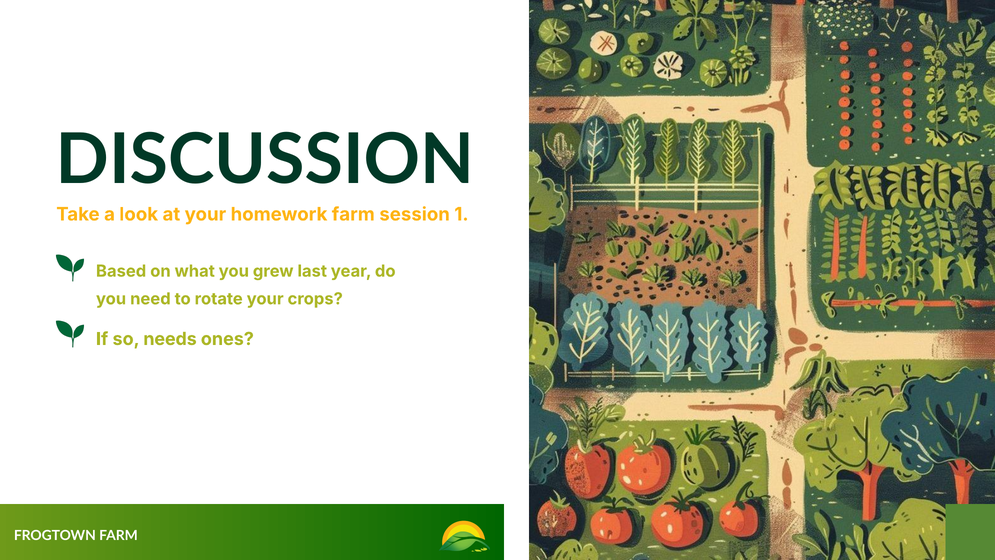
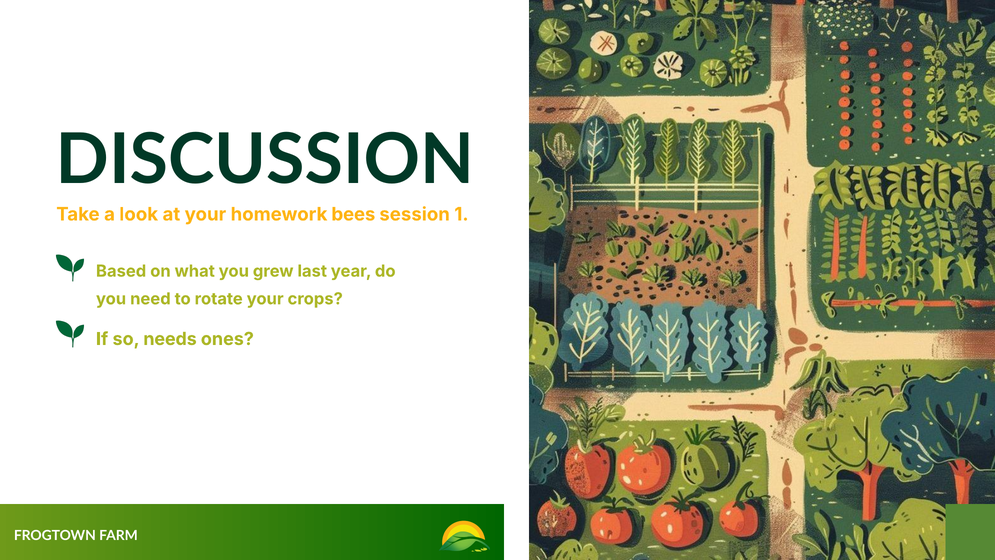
homework farm: farm -> bees (353, 214)
